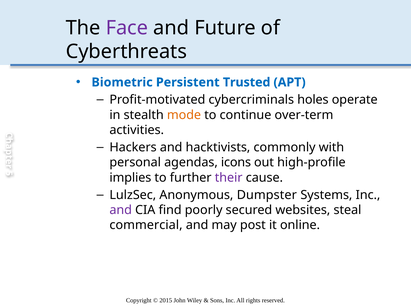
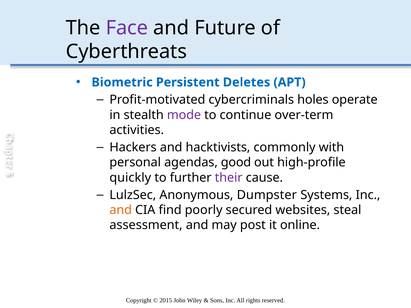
Trusted: Trusted -> Deletes (247, 82)
mode colour: orange -> purple (184, 115)
icons: icons -> good (236, 163)
implies: implies -> quickly (130, 178)
and colour: purple -> orange (121, 210)
commercial: commercial -> assessment (146, 225)
